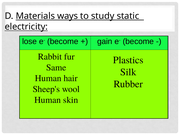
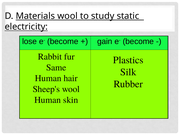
Materials ways: ways -> wool (67, 16)
